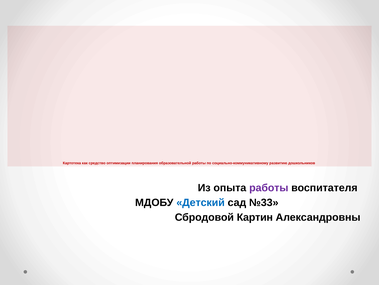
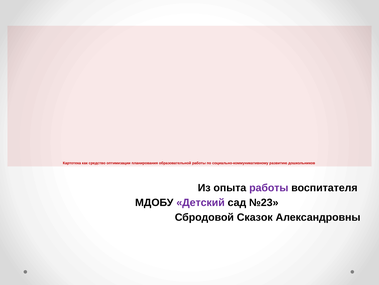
Детский colour: blue -> purple (201, 202)
№33: №33 -> №23 (264, 202)
Картин: Картин -> Сказок (255, 217)
